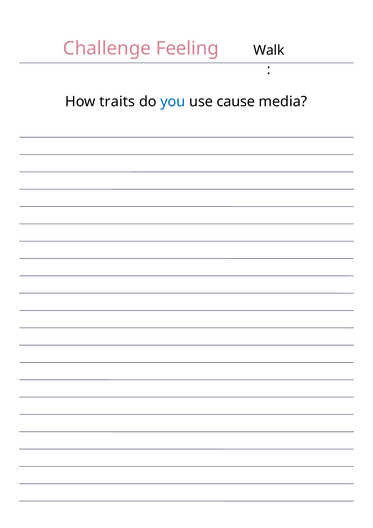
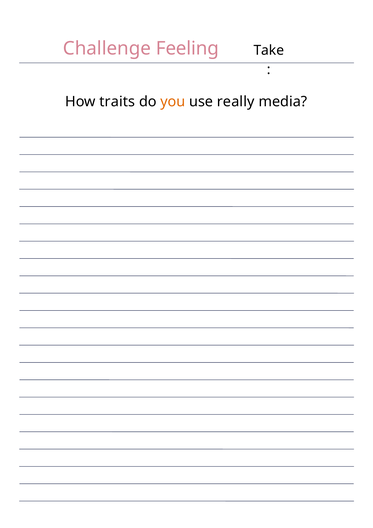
Walk: Walk -> Take (269, 50)
you colour: blue -> orange (173, 101)
cause: cause -> really (236, 101)
